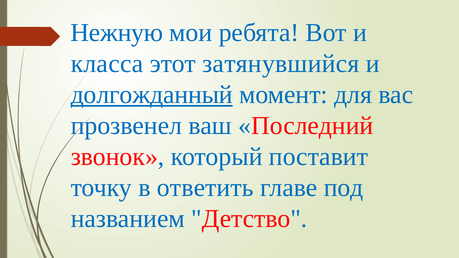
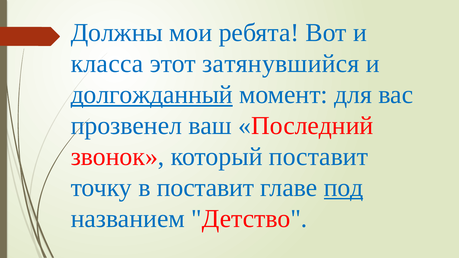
Нежную: Нежную -> Должны (117, 33)
в ответить: ответить -> поставит (206, 188)
под underline: none -> present (344, 188)
